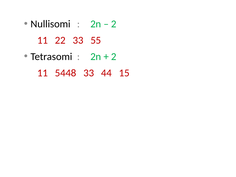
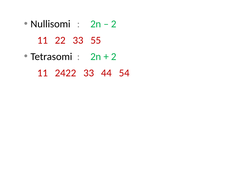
5448: 5448 -> 2422 (66, 73)
15: 15 -> 54 (124, 73)
